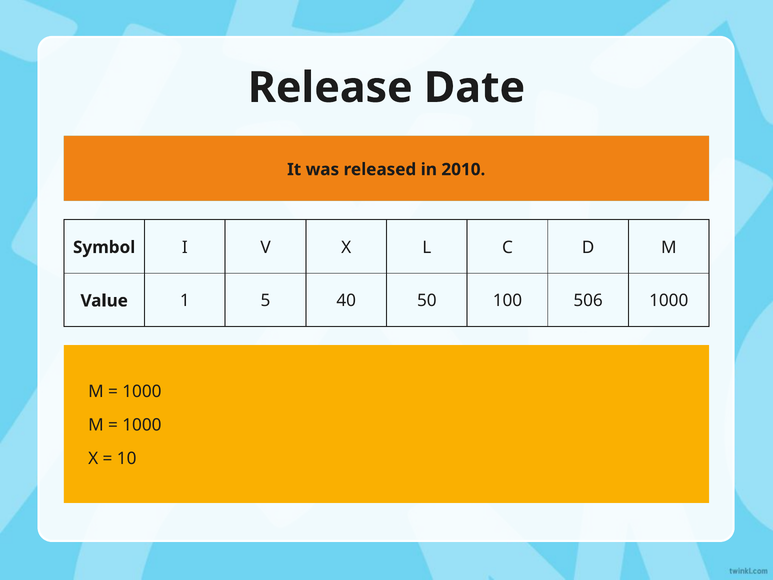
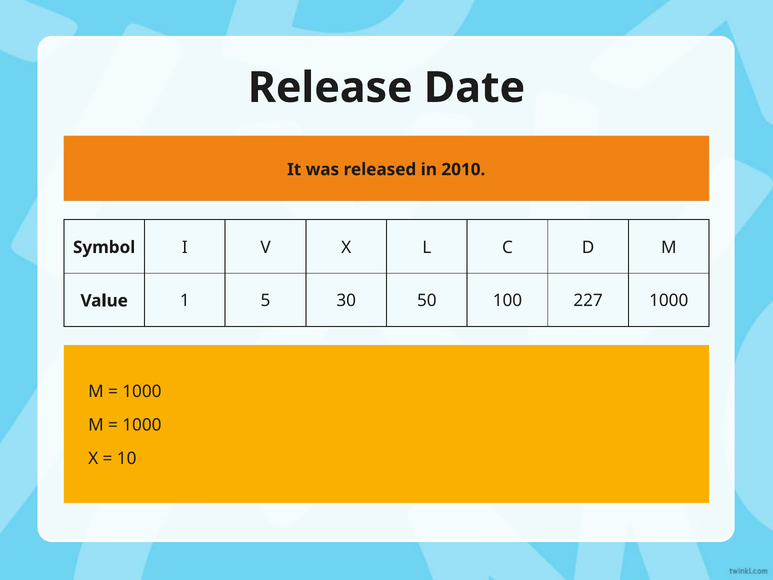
40: 40 -> 30 (346, 301)
506: 506 -> 227 (588, 301)
